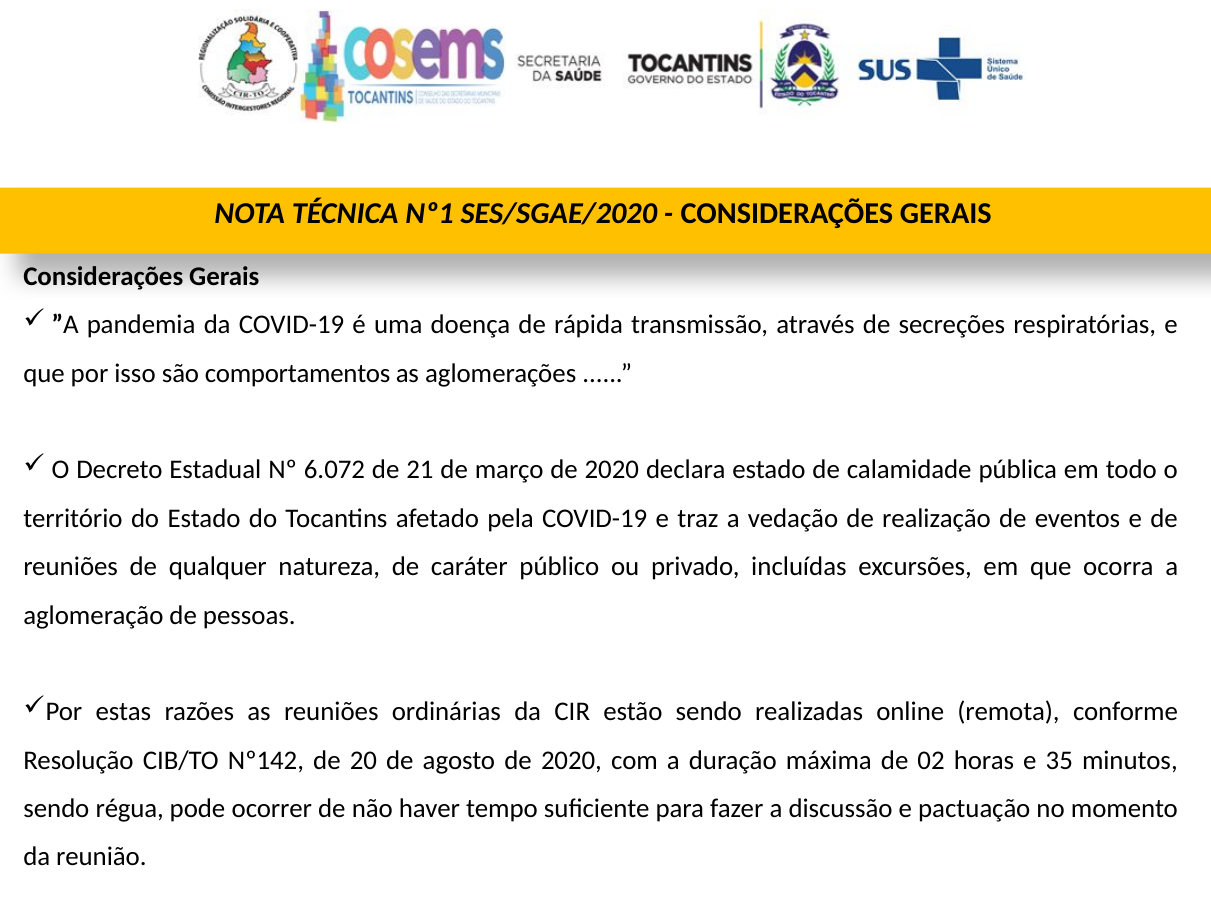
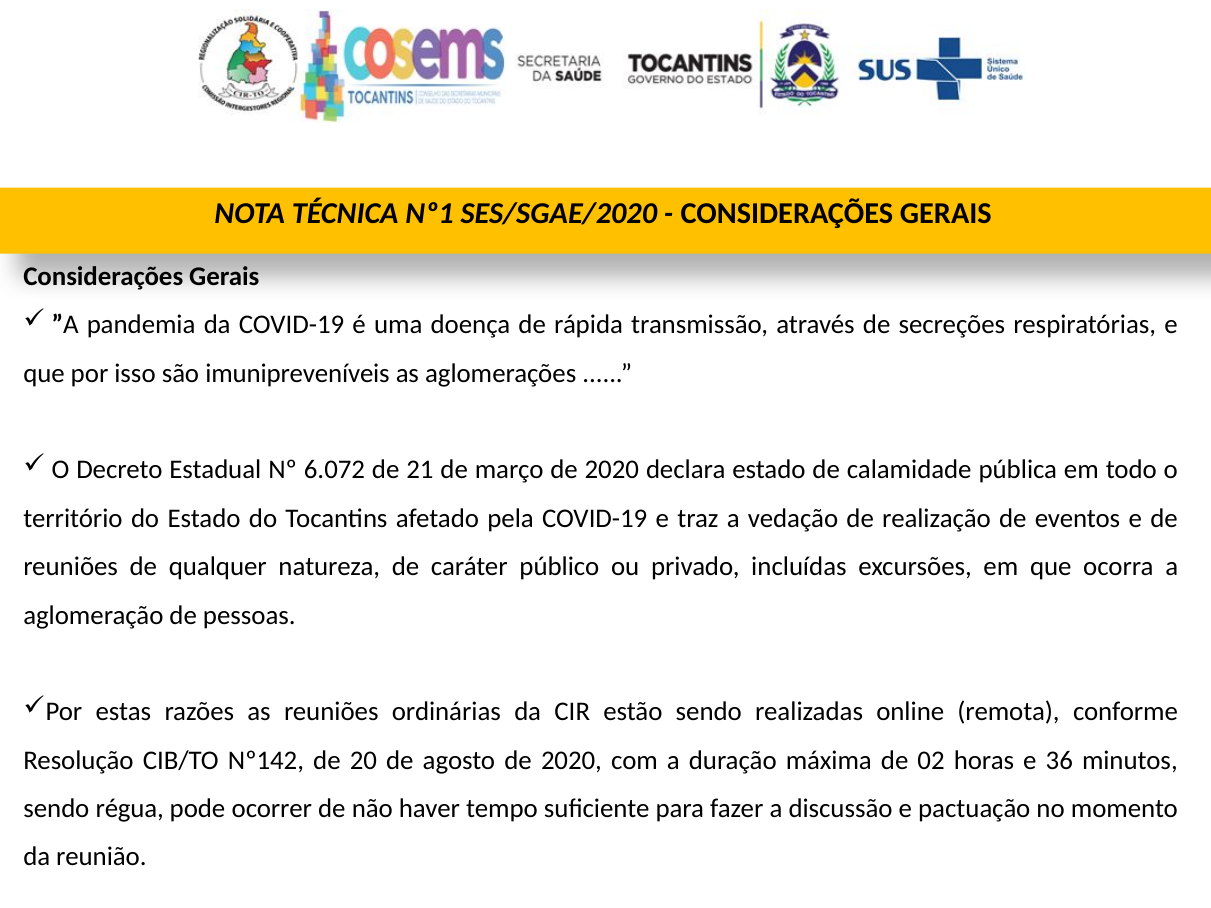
comportamentos: comportamentos -> imunipreveníveis (298, 373)
35: 35 -> 36 (1059, 761)
